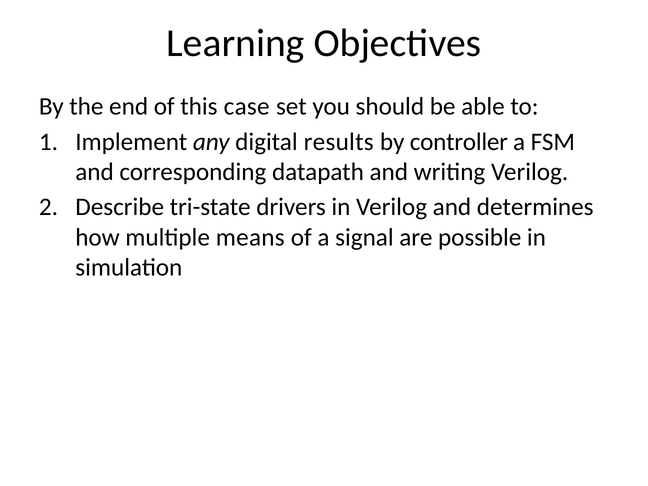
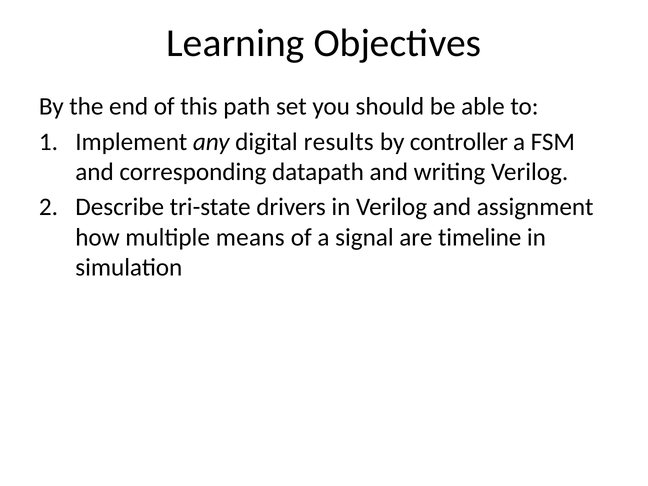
case: case -> path (247, 106)
determines: determines -> assignment (535, 207)
possible: possible -> timeline (480, 237)
